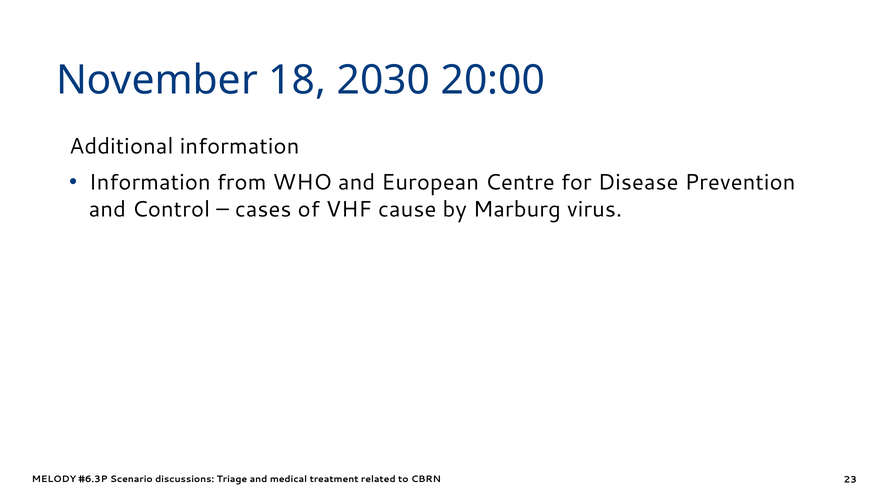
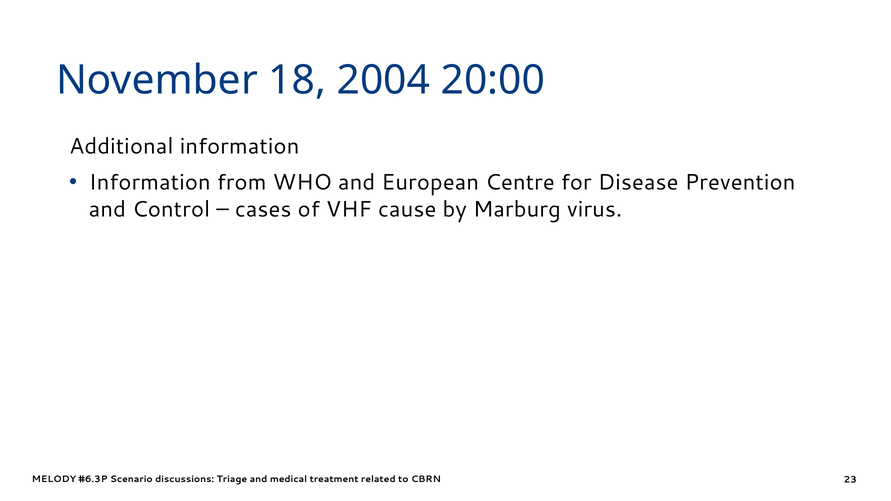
2030: 2030 -> 2004 (383, 80)
